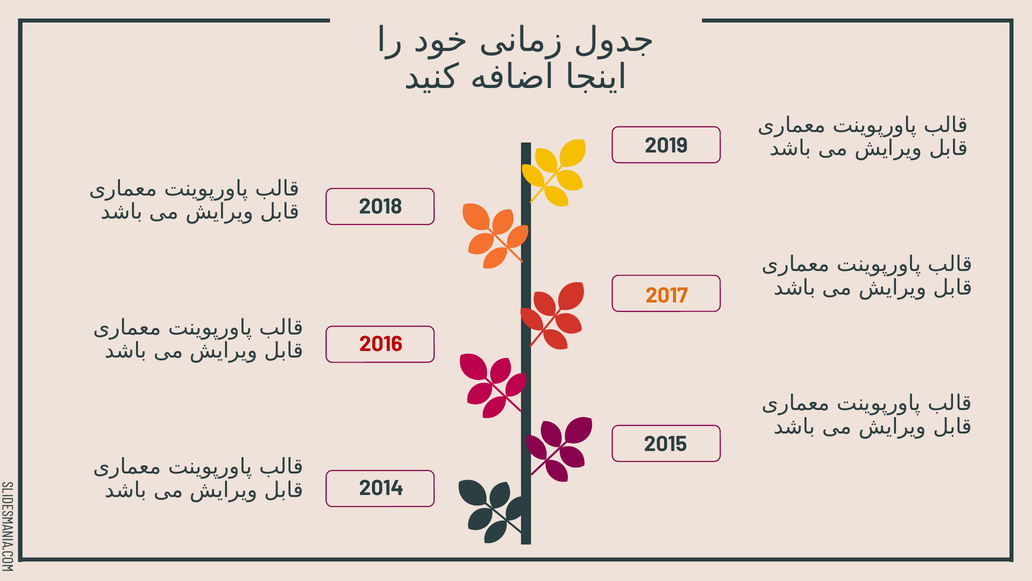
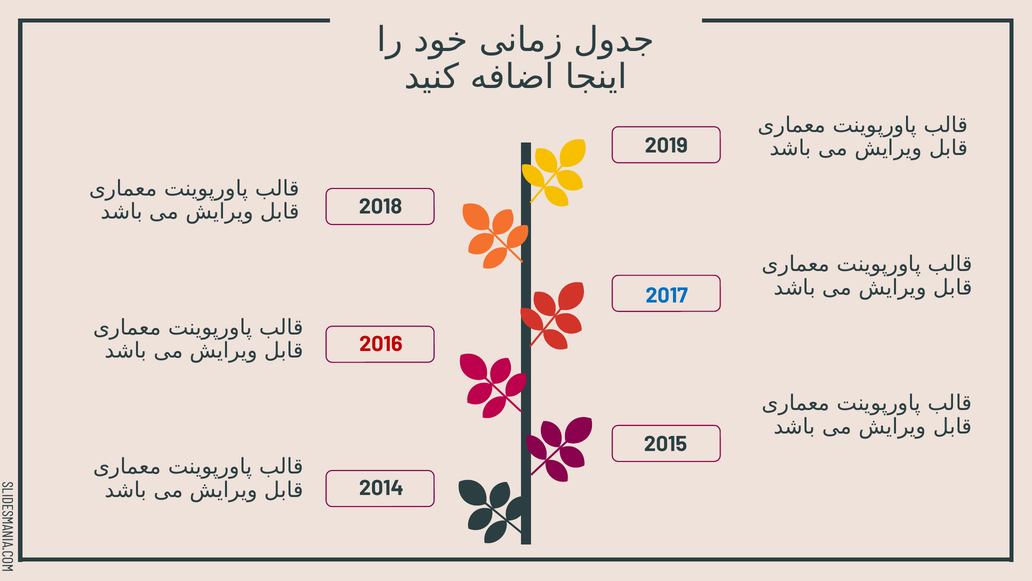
2017 colour: orange -> blue (667, 295)
